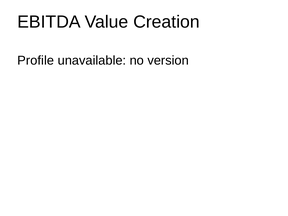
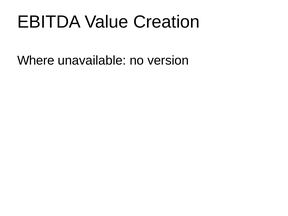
Profile: Profile -> Where (36, 60)
